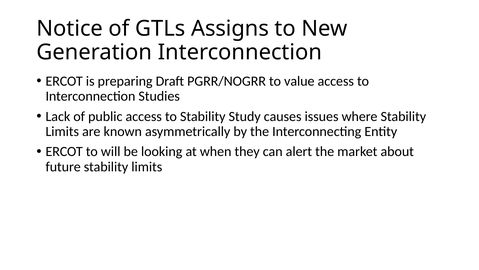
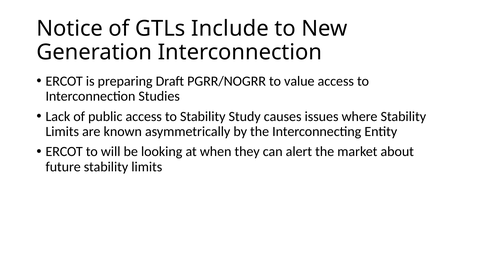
Assigns: Assigns -> Include (230, 28)
